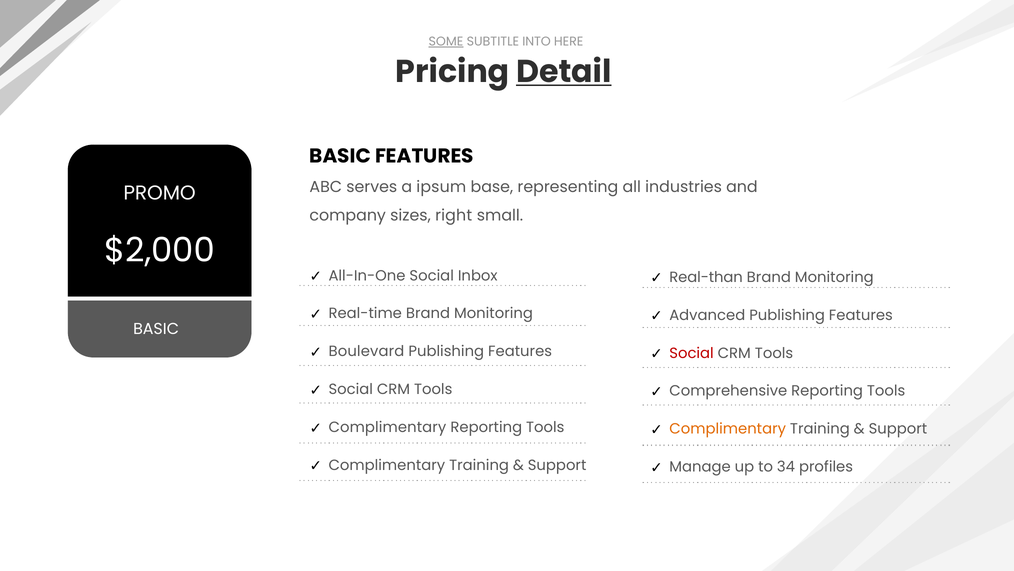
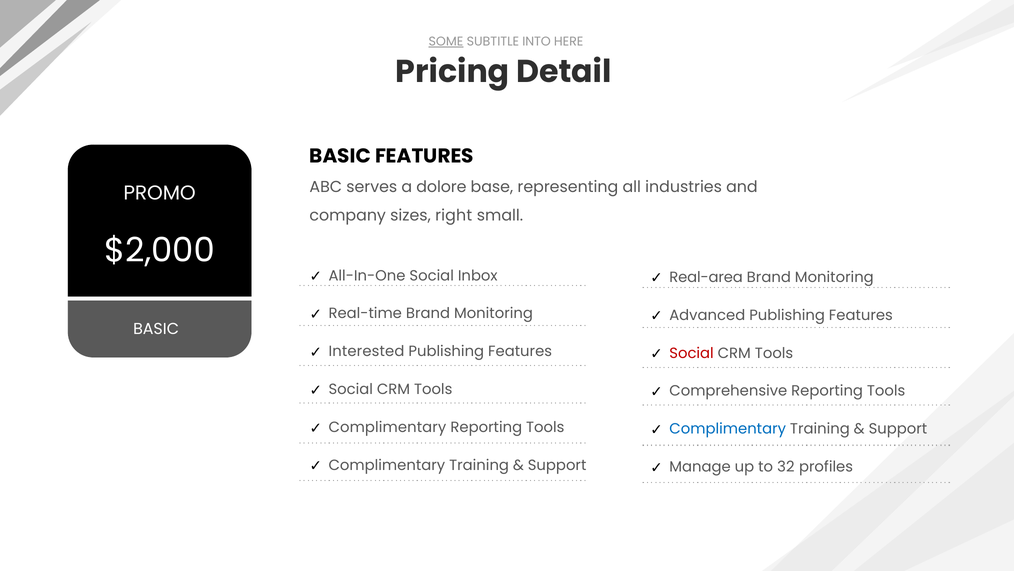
Detail underline: present -> none (564, 71)
ipsum: ipsum -> dolore (441, 187)
Real-than: Real-than -> Real-area (706, 277)
Boulevard: Boulevard -> Interested (366, 351)
Complimentary colour: orange -> blue (728, 428)
34: 34 -> 32 (786, 466)
